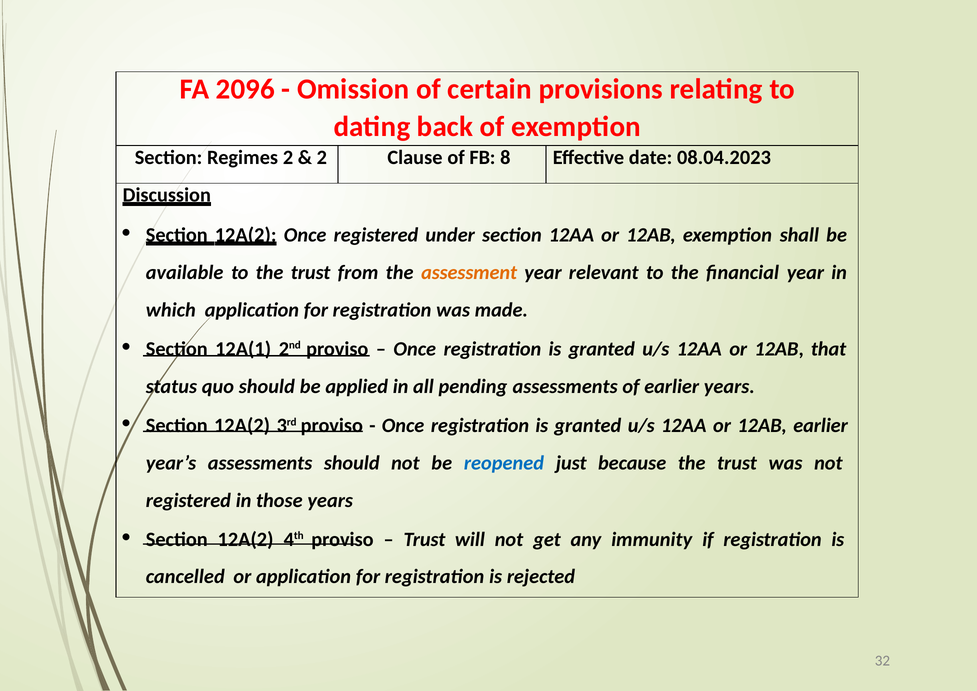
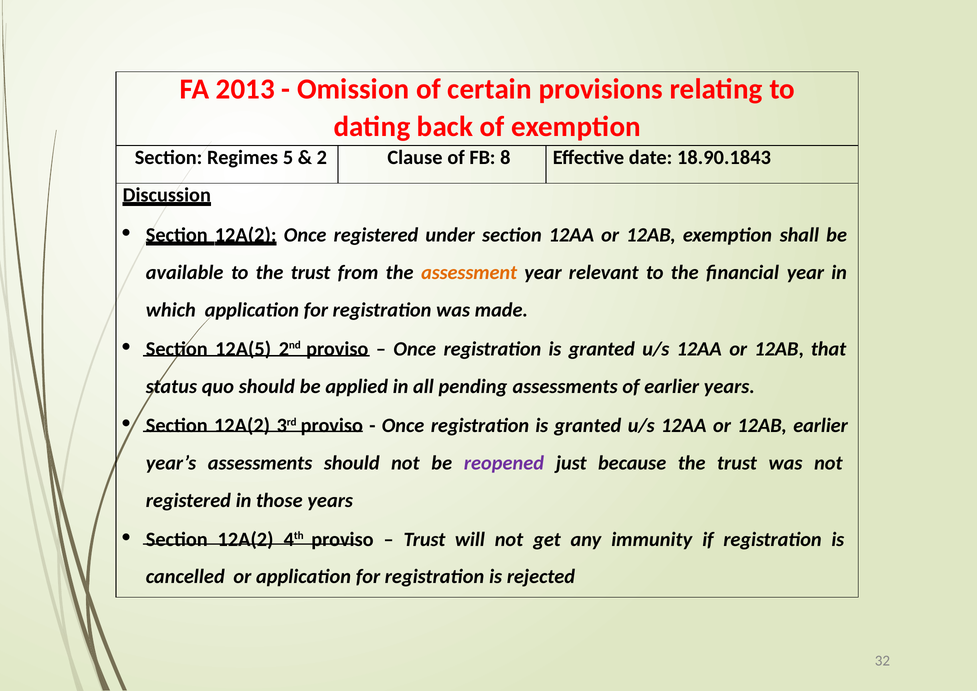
2096: 2096 -> 2013 (245, 89)
Regimes 2: 2 -> 5 (288, 157)
08.04.2023: 08.04.2023 -> 18.90.1843 (724, 157)
12A(1: 12A(1 -> 12A(5 (243, 349)
reopened colour: blue -> purple (504, 463)
